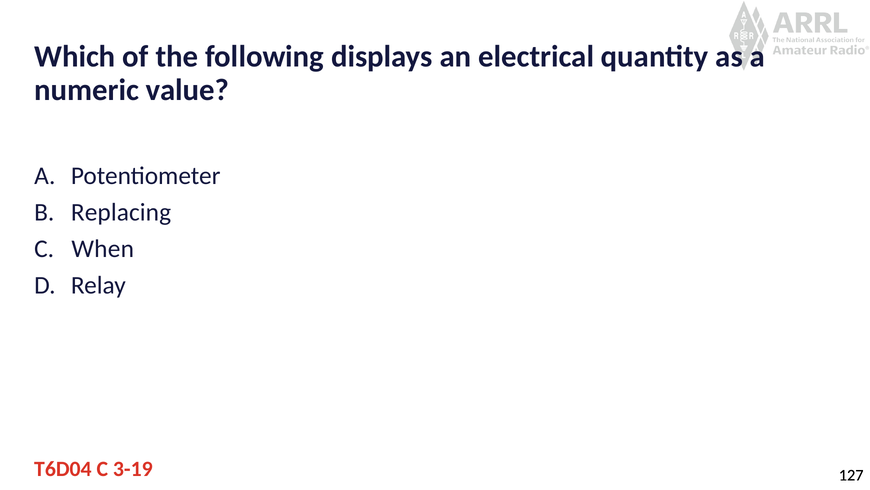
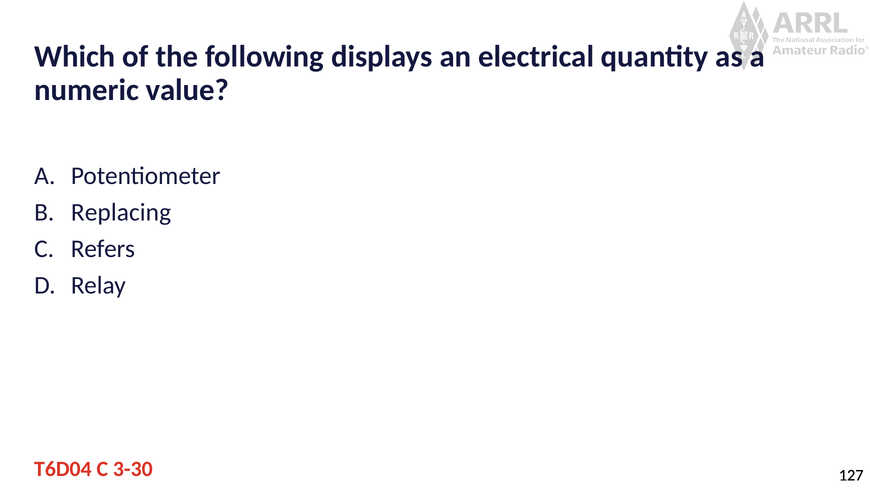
When: When -> Refers (103, 249)
3-19: 3-19 -> 3-30 (133, 469)
